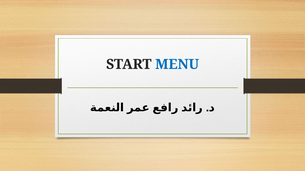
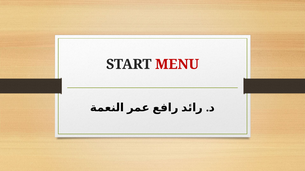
MENU colour: blue -> red (177, 65)
